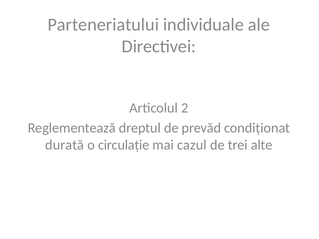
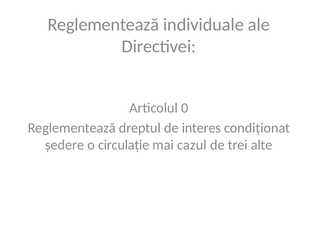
Parteneriatului: Parteneriatului -> Reglementează (103, 25)
2: 2 -> 0 (185, 108)
prevăd: prevăd -> interes (201, 128)
durată: durată -> ședere (65, 145)
